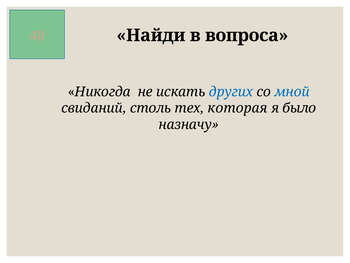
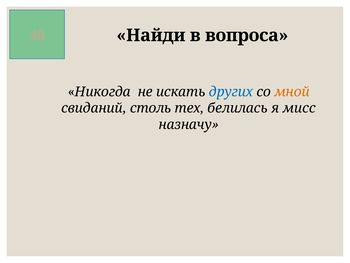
мной colour: blue -> orange (292, 92)
которая: которая -> белилась (238, 108)
было: было -> мисс (299, 108)
